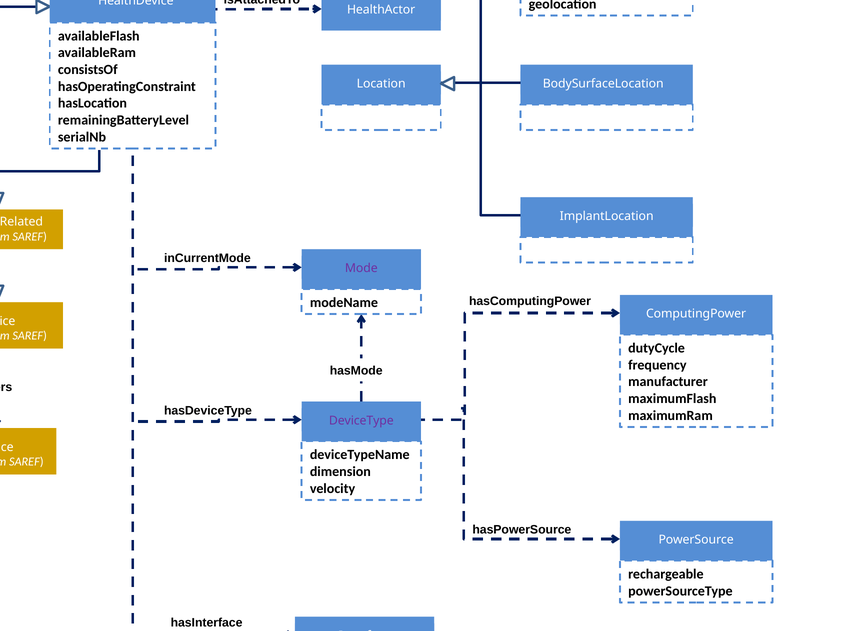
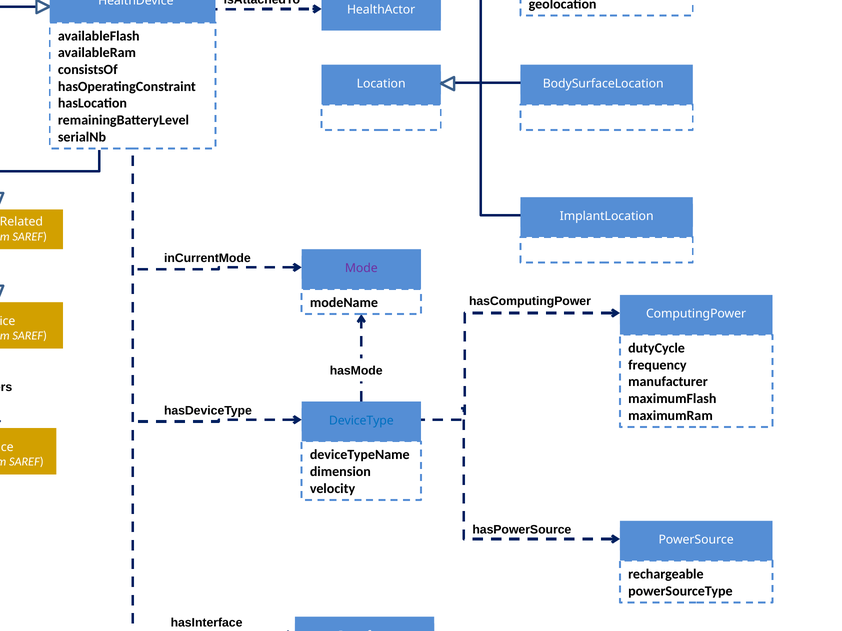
DeviceType colour: purple -> blue (361, 421)
